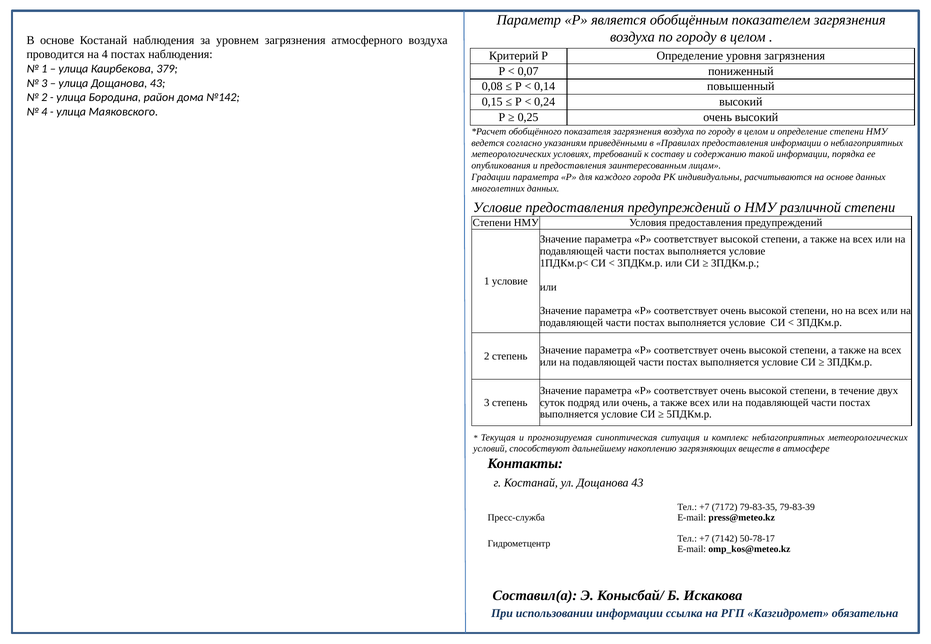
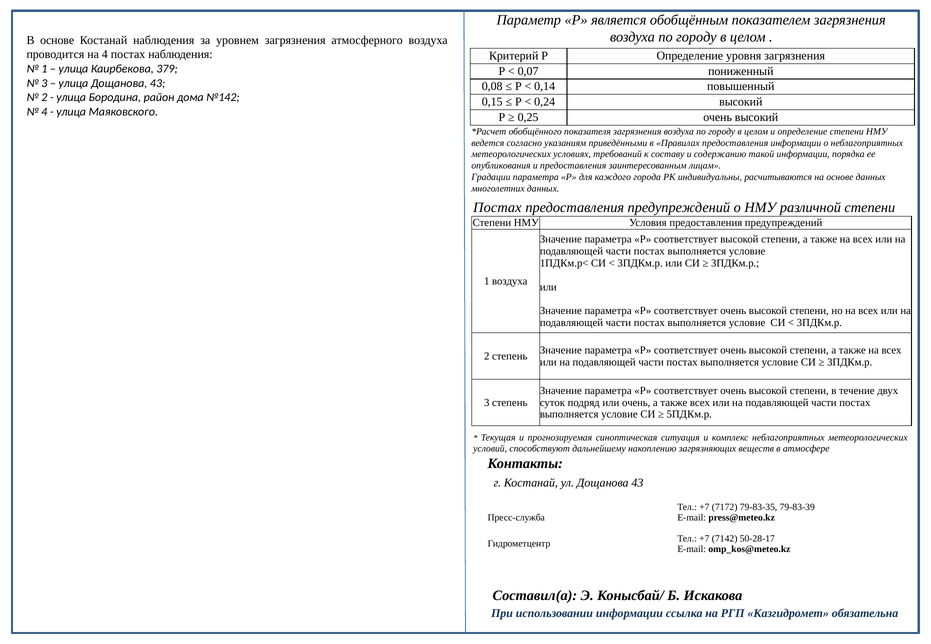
Условие: Условие -> Постах (497, 208)
1 условие: условие -> воздуха (510, 281)
50-78-17: 50-78-17 -> 50-28-17 (757, 539)
